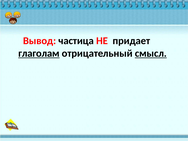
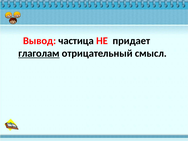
смысл underline: present -> none (151, 53)
